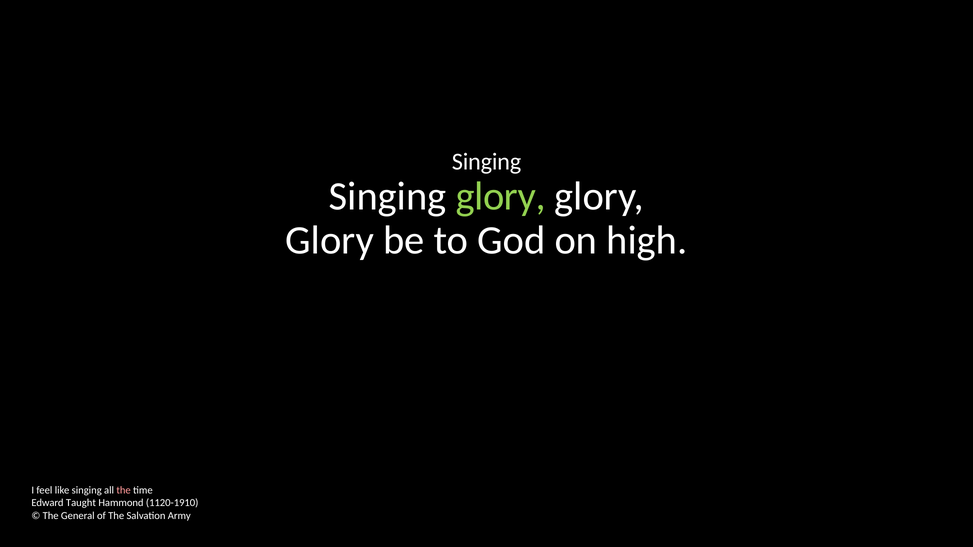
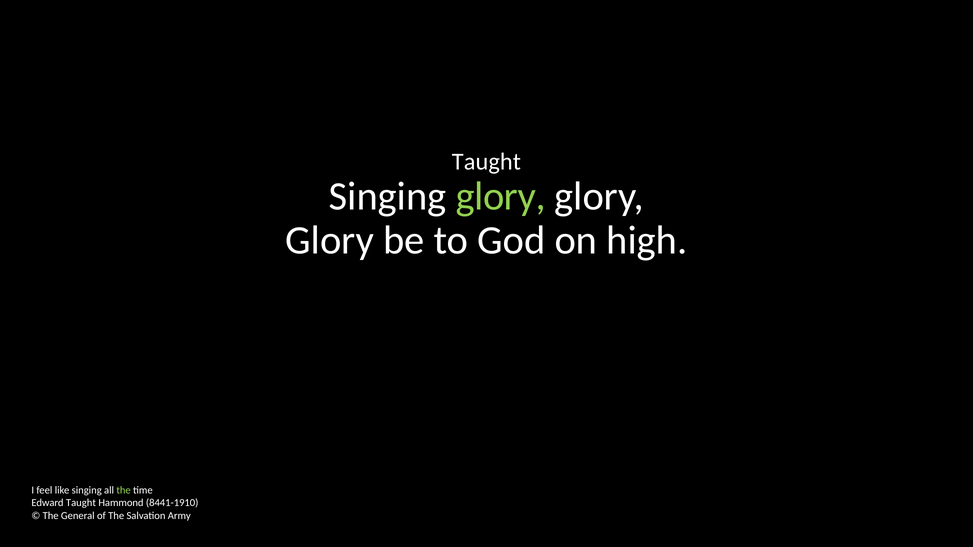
Singing: Singing -> Taught (486, 162)
the colour: pink -> light green (124, 490)
1120-1910: 1120-1910 -> 8441-1910 (172, 503)
